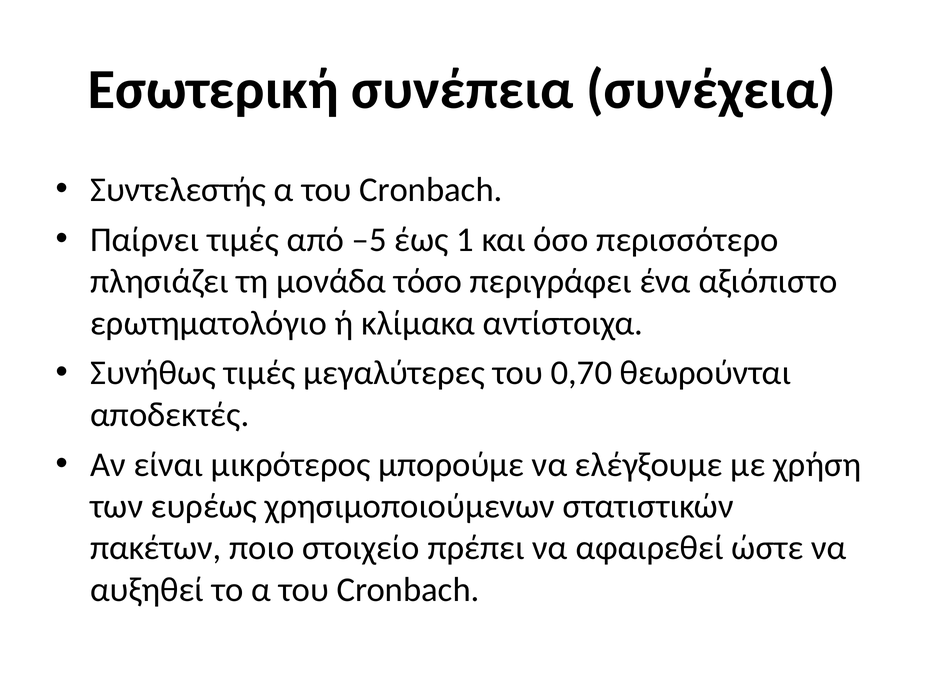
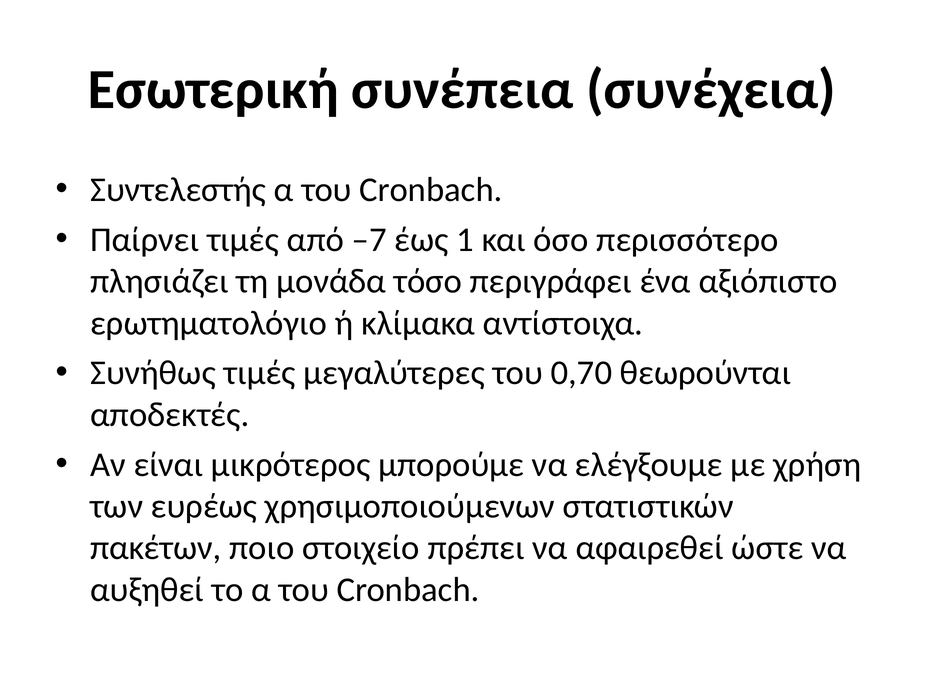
–5: –5 -> –7 (369, 240)
